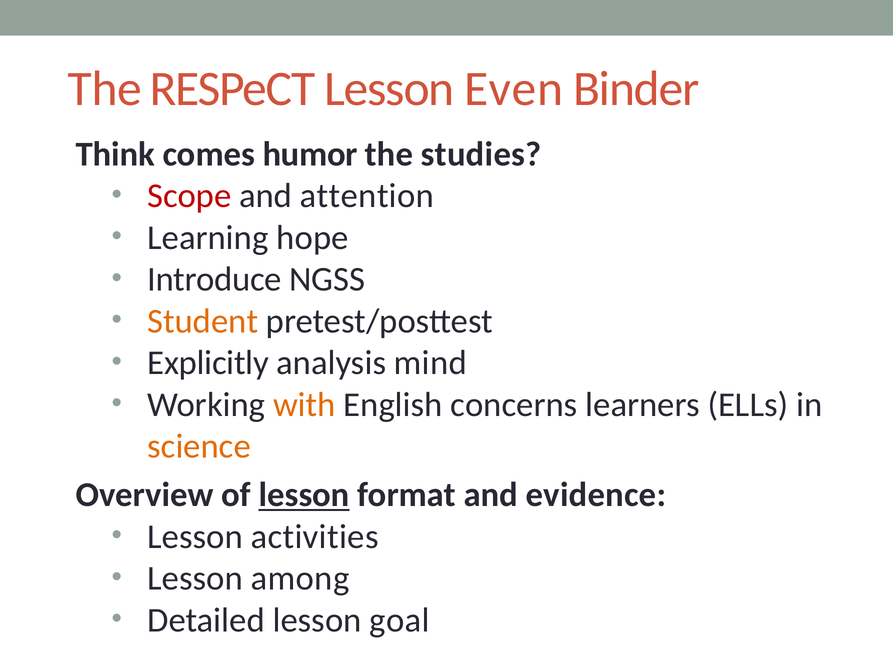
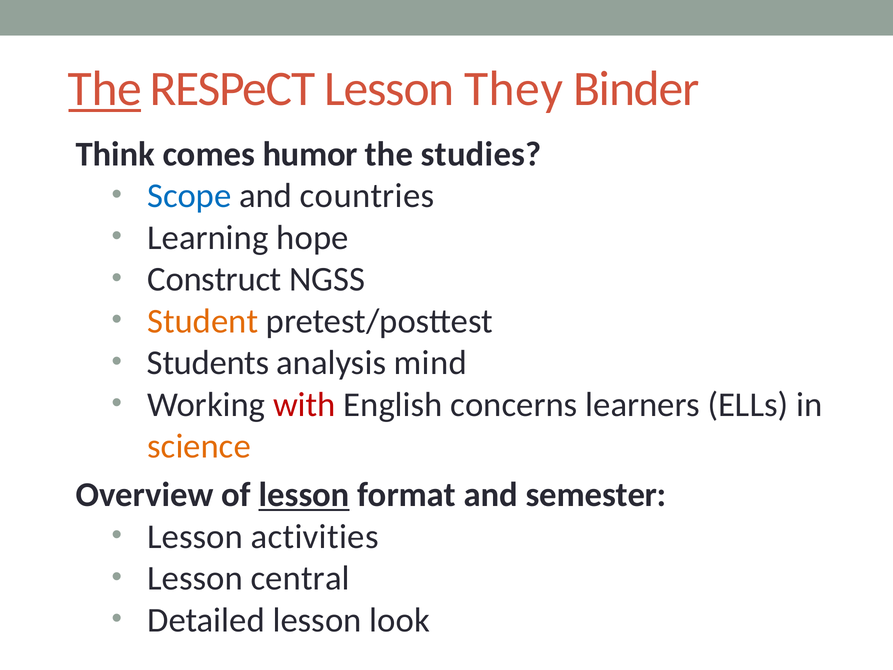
The underline: none -> present (105, 89)
Even: Even -> They (514, 89)
Scope colour: red -> blue (189, 196)
attention: attention -> countries (367, 196)
Introduce: Introduce -> Construct (214, 279)
Explicitly: Explicitly -> Students (208, 363)
with colour: orange -> red (304, 404)
evidence: evidence -> semester (596, 495)
among: among -> central (300, 578)
goal: goal -> look (400, 620)
